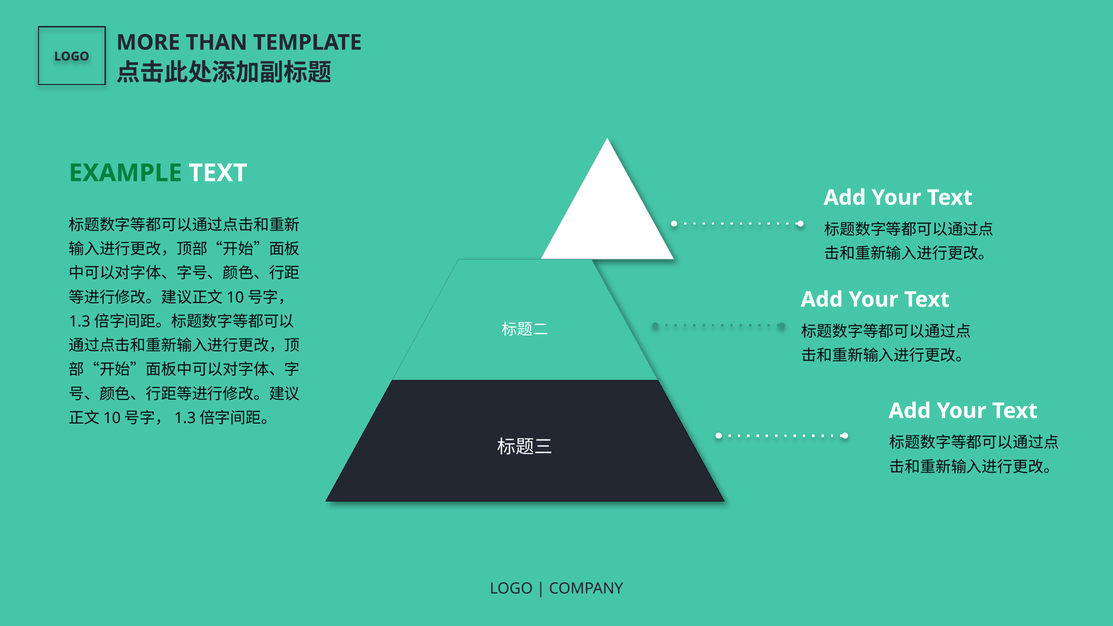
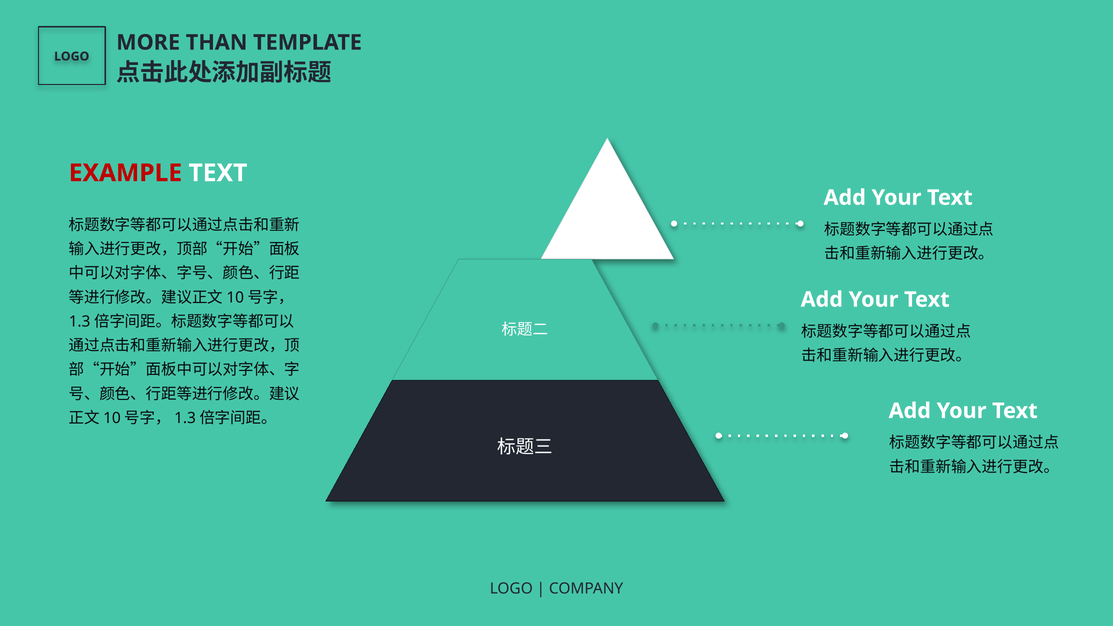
EXAMPLE colour: green -> red (125, 173)
